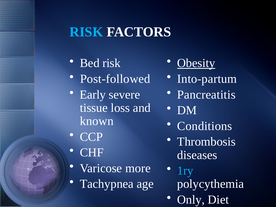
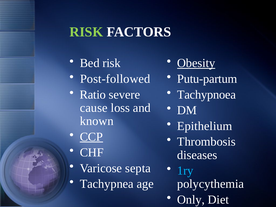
RISK colour: light blue -> light green (86, 32)
Into-partum: Into-partum -> Putu-partum (207, 79)
Early: Early -> Ratio (93, 95)
Pancreatitis: Pancreatitis -> Tachypnoea (206, 95)
tissue: tissue -> cause (94, 108)
Conditions: Conditions -> Epithelium (205, 126)
CCP underline: none -> present (91, 137)
more: more -> septa (138, 168)
